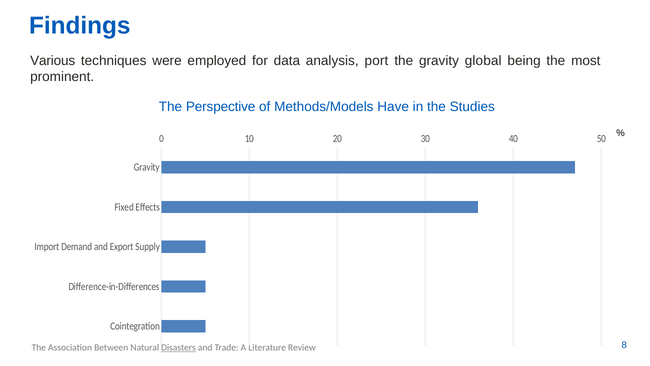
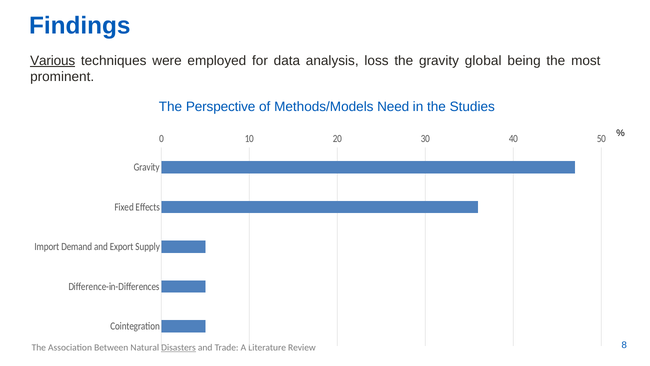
Various underline: none -> present (53, 61)
port: port -> loss (377, 61)
Have: Have -> Need (393, 107)
